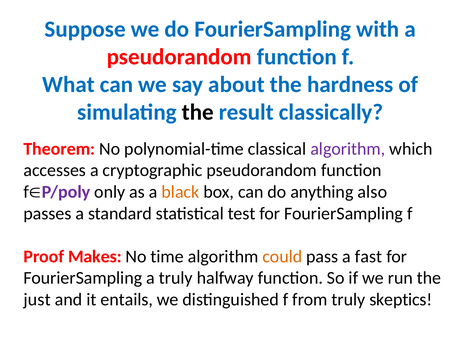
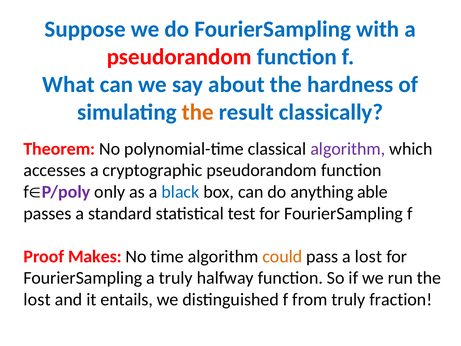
the colour: black -> orange (198, 112)
black colour: orange -> blue (180, 192)
also: also -> able (372, 192)
a fast: fast -> lost (369, 256)
just: just -> lost (37, 299)
skeptics: skeptics -> fraction (401, 299)
